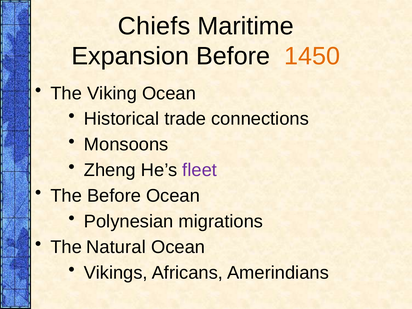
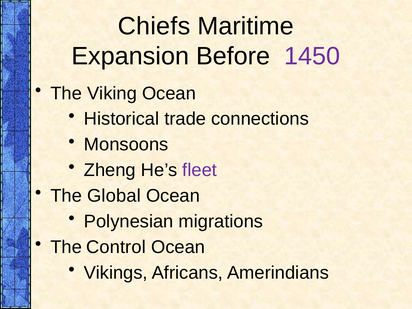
1450 colour: orange -> purple (312, 56)
The Before: Before -> Global (114, 196)
Natural: Natural -> Control (116, 247)
